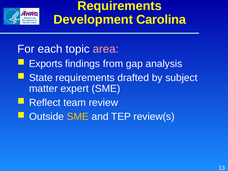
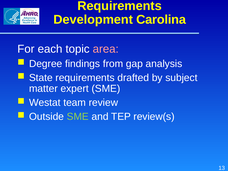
Exports: Exports -> Degree (46, 64)
Reflect: Reflect -> Westat (45, 103)
SME colour: yellow -> light green (78, 117)
